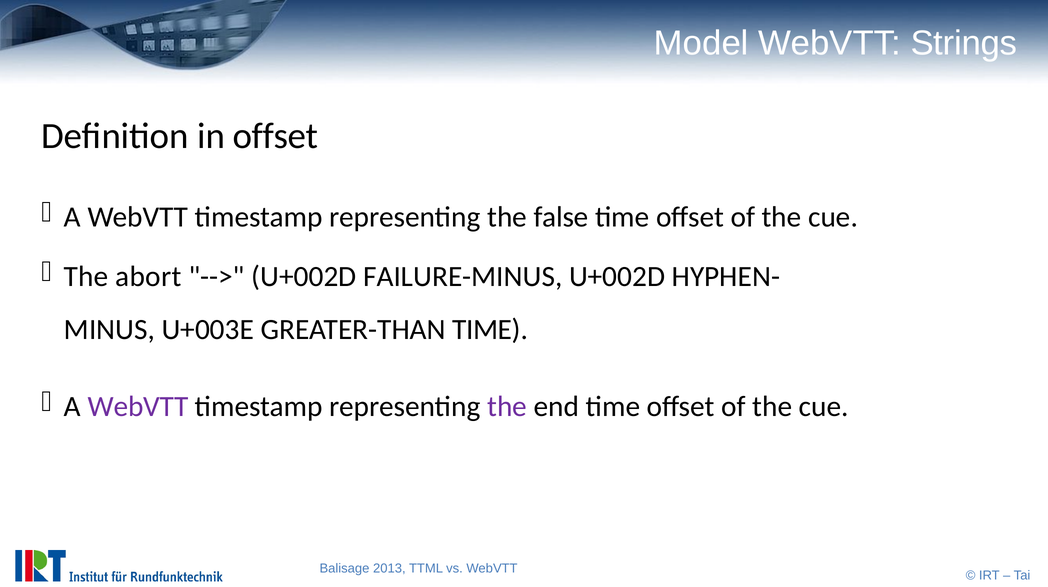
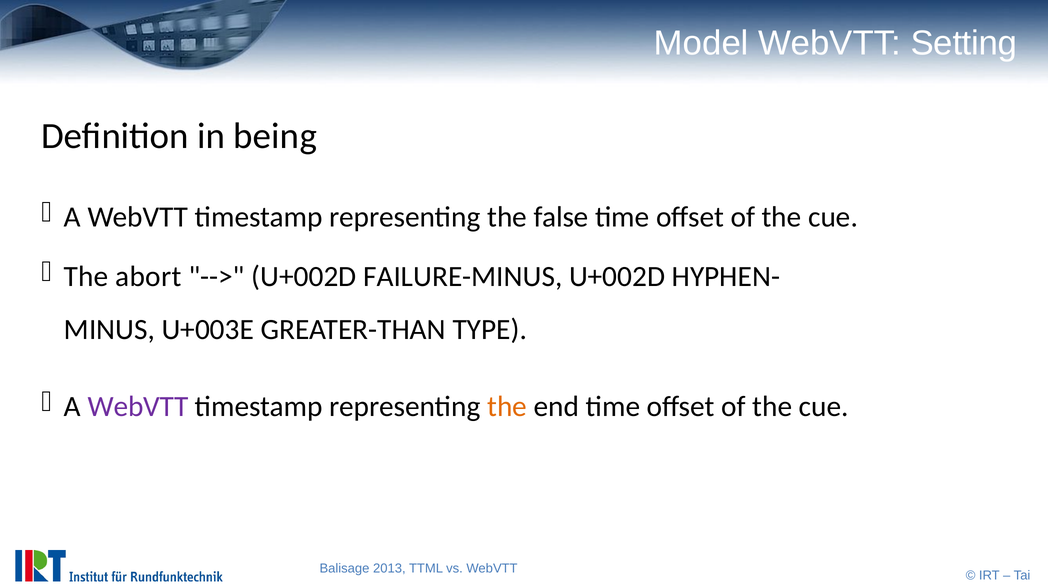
Strings: Strings -> Setting (964, 43)
in offset: offset -> being (275, 136)
GREATER-THAN TIME: TIME -> TYPE (490, 330)
the colour: purple -> orange (507, 407)
